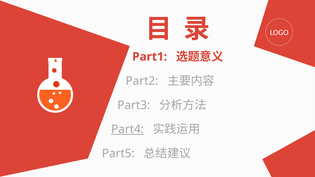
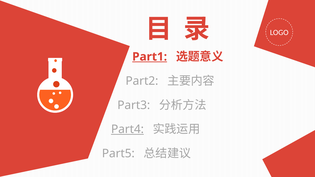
Part1 underline: none -> present (150, 57)
